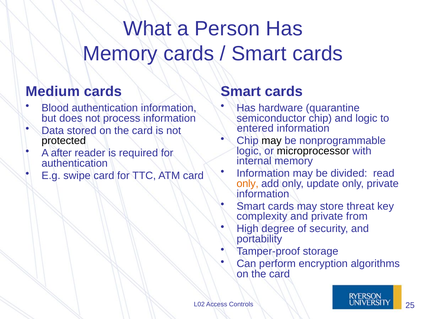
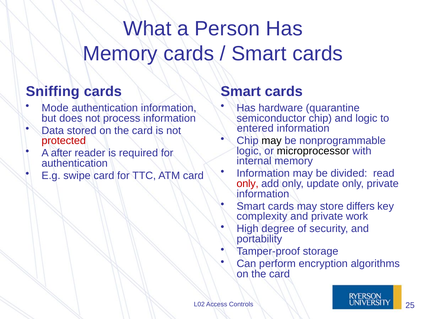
Medium: Medium -> Sniffing (53, 92)
Blood: Blood -> Mode (55, 108)
protected colour: black -> red (64, 141)
only colour: orange -> red (248, 184)
threat: threat -> differs (361, 207)
from: from -> work (357, 217)
